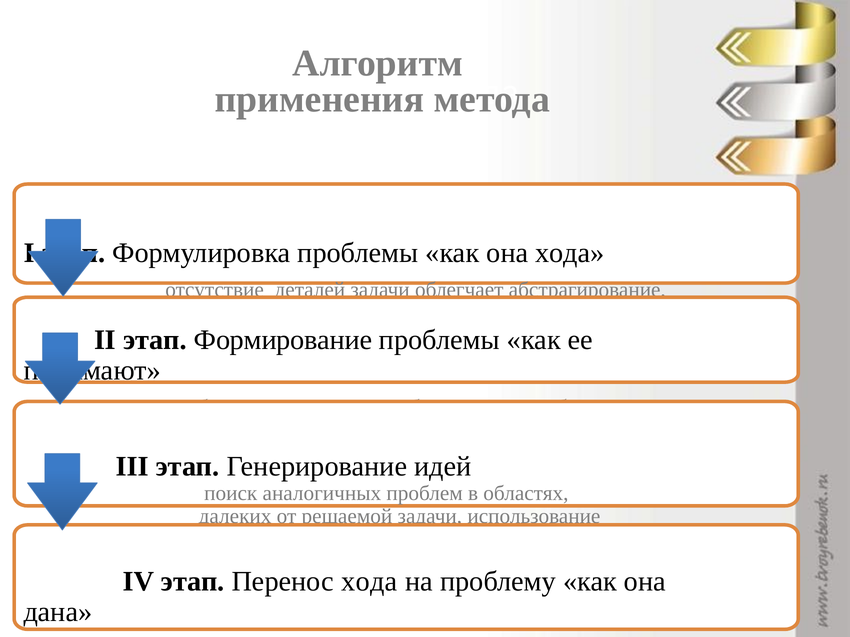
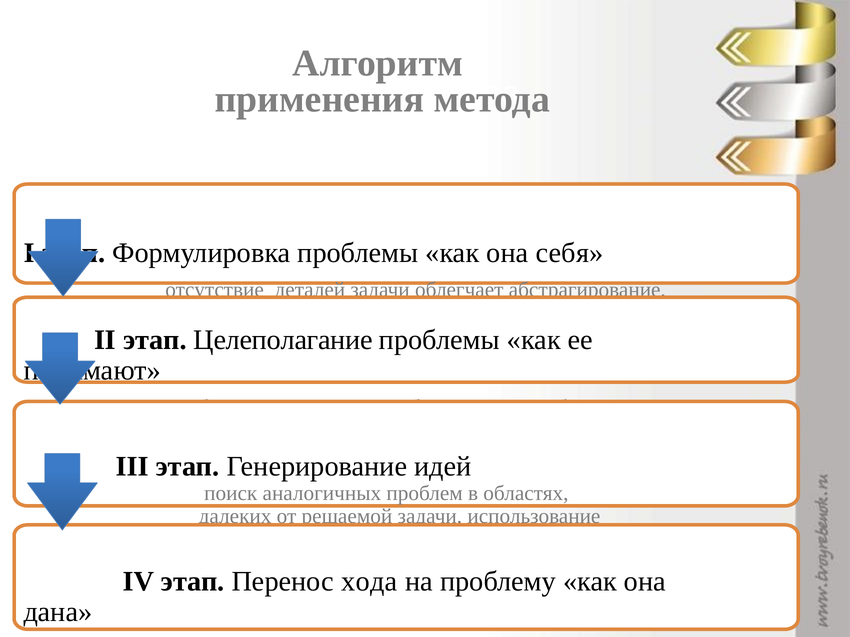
она хода: хода -> себя (570, 253)
Формирование: Формирование -> Целеполагание (283, 340)
